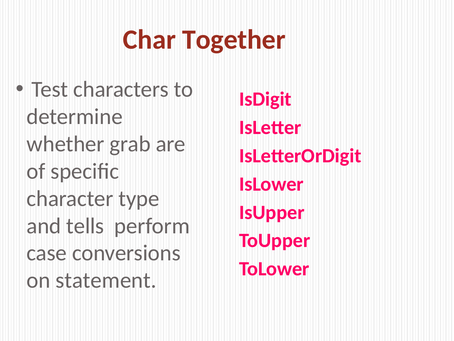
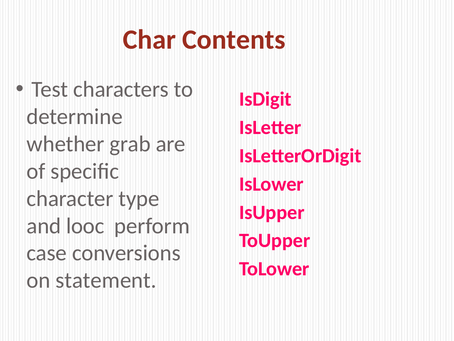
Together: Together -> Contents (234, 40)
tells: tells -> looc (85, 226)
